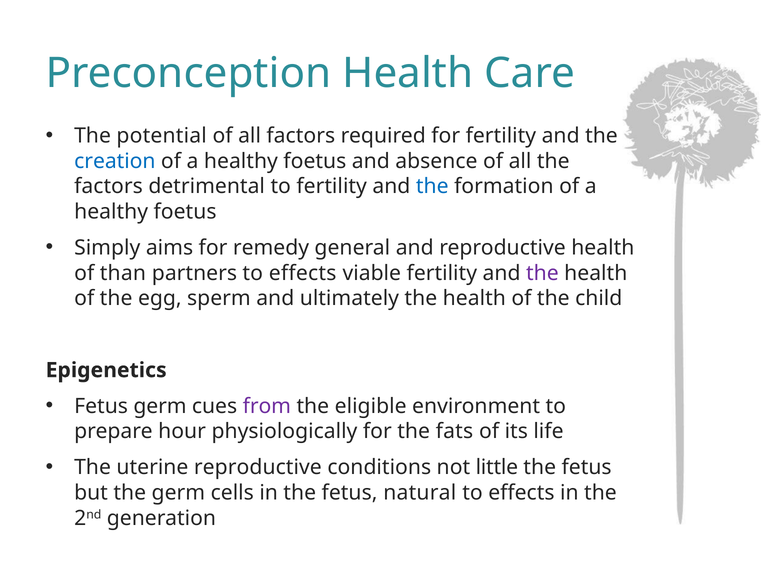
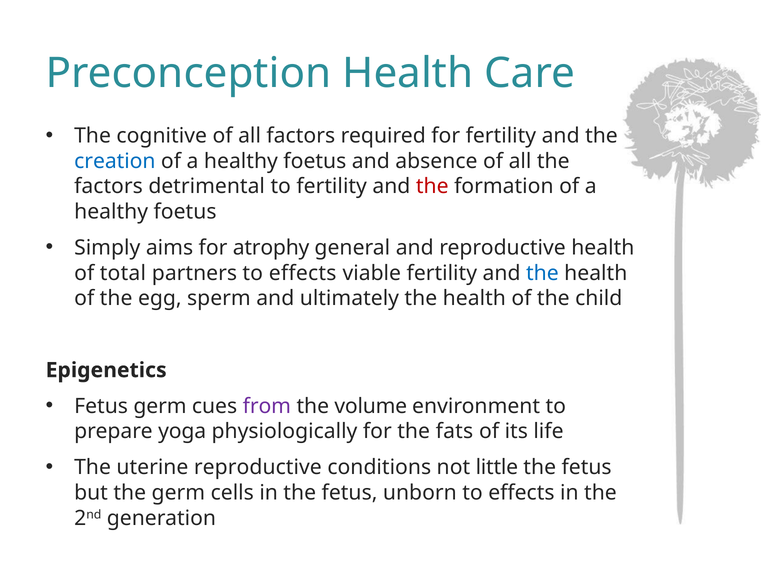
potential: potential -> cognitive (162, 136)
the colour: blue -> red (432, 187)
remedy: remedy -> atrophy (271, 248)
than: than -> total (123, 273)
the colour: purple -> blue (542, 273)
eligible: eligible -> volume (371, 407)
hour: hour -> yoga (182, 432)
natural: natural -> unborn (420, 493)
